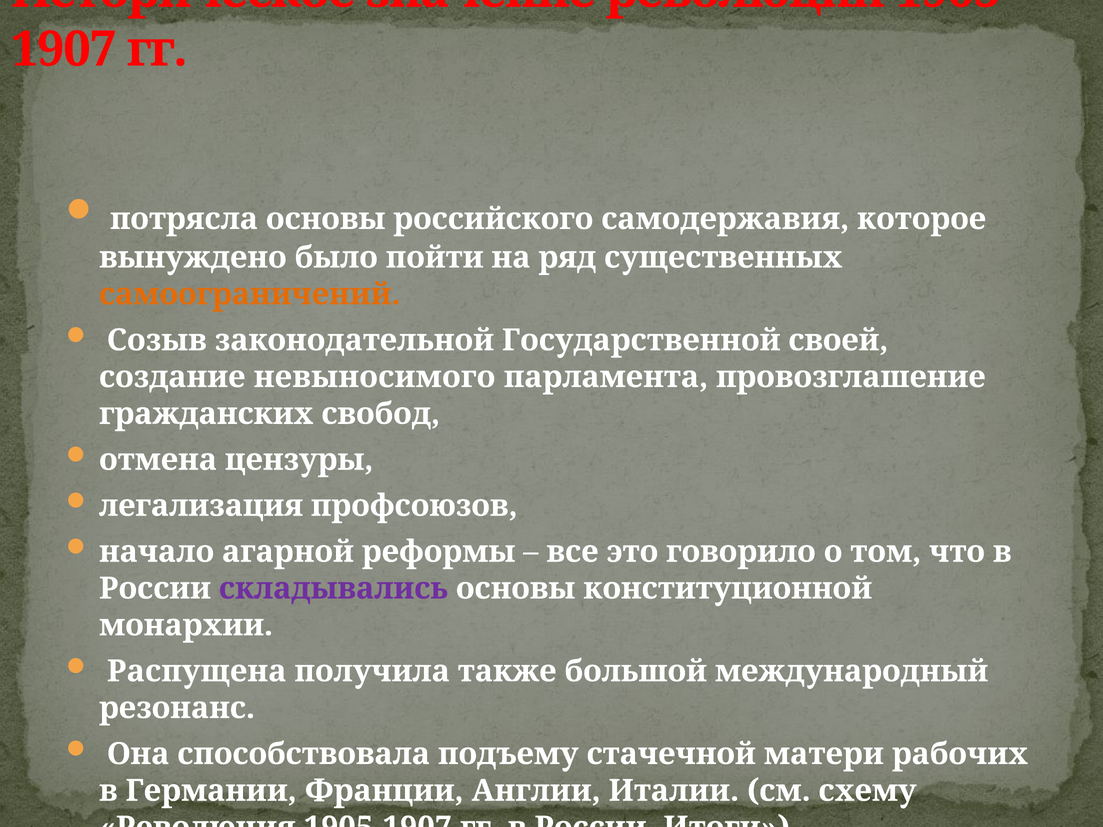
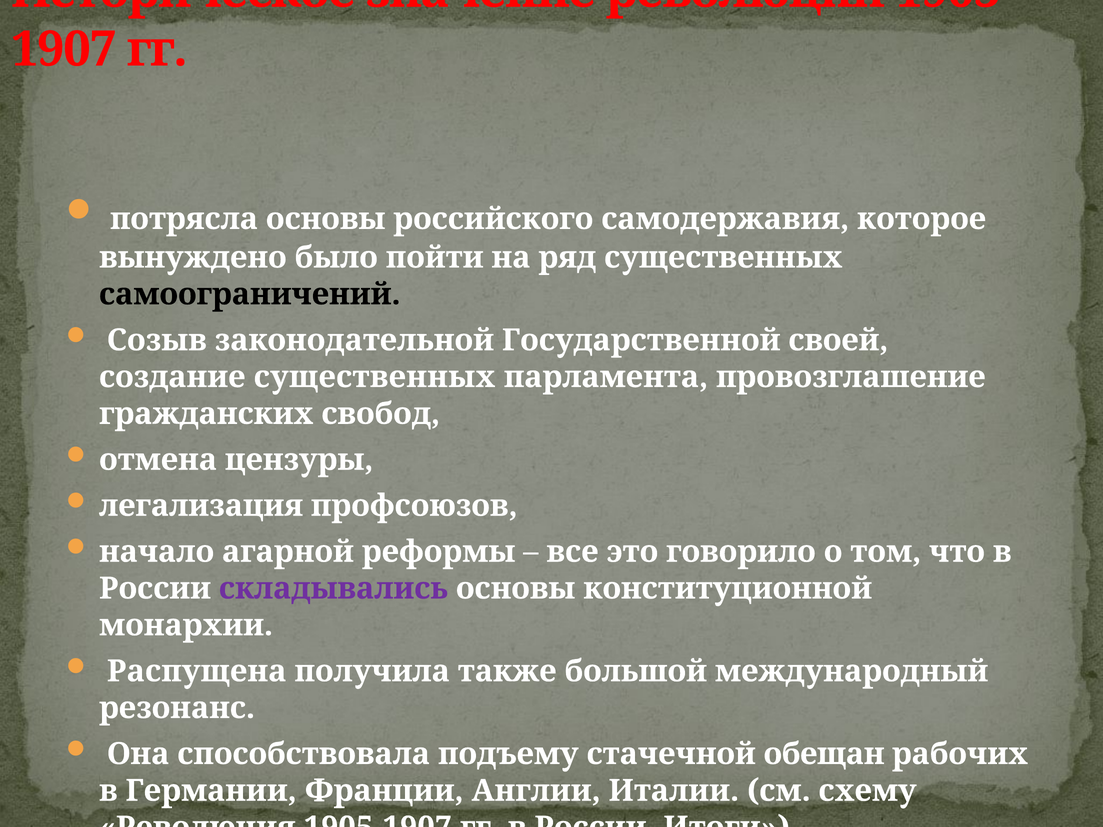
самоограничений colour: orange -> black (250, 294)
создание невыносимого: невыносимого -> существенных (375, 377)
матери: матери -> обещан (824, 754)
